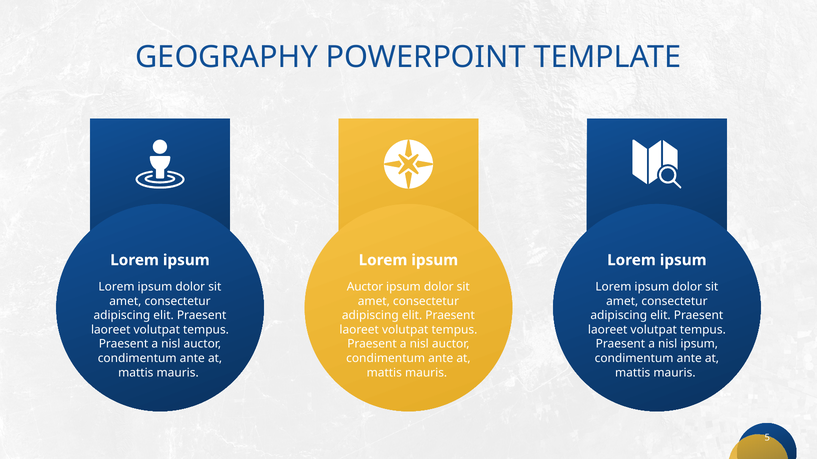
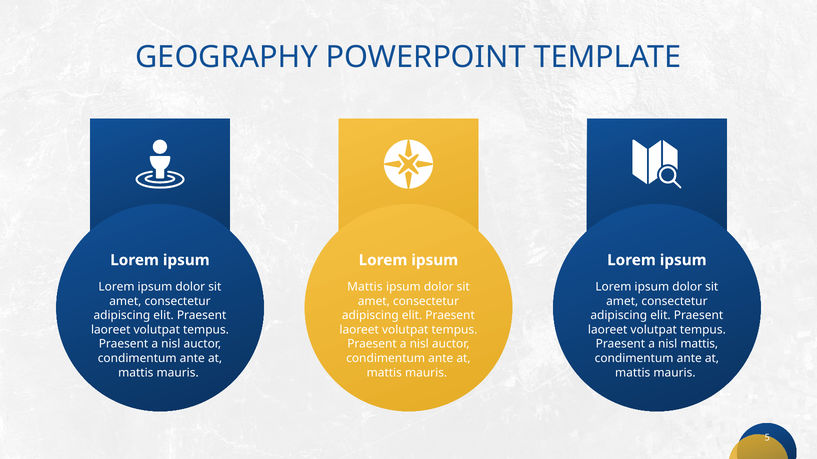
Auctor: Auctor -> Mattis (365, 287)
nisl ipsum: ipsum -> mattis (699, 344)
